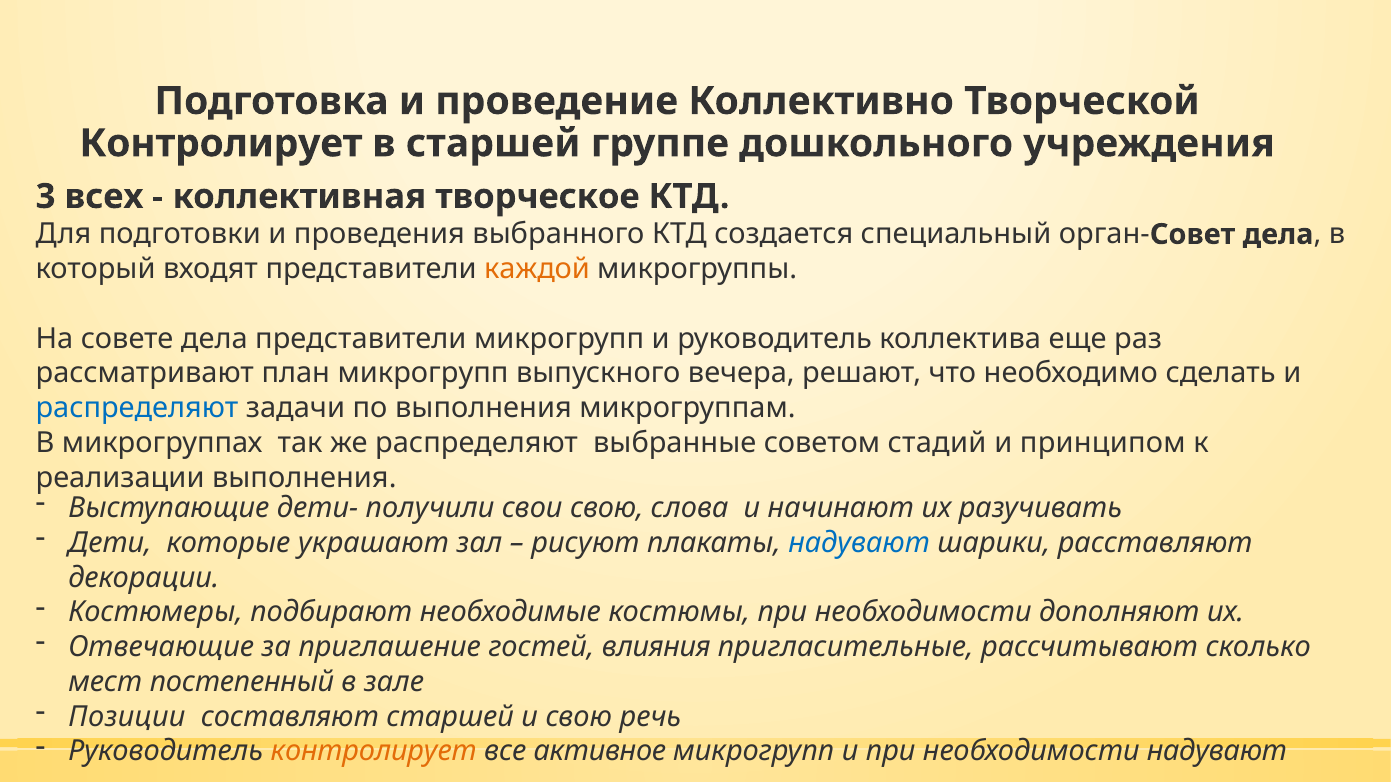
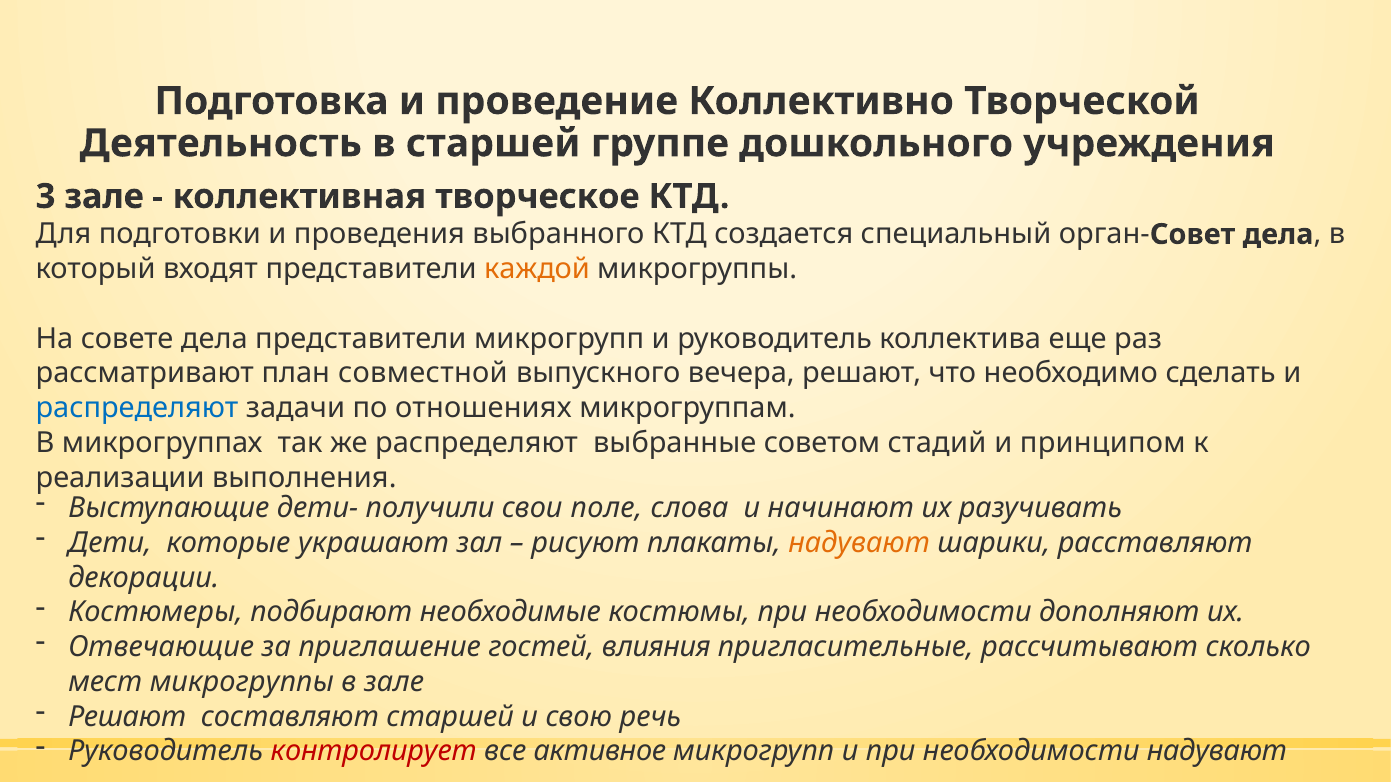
Контролирует: Контролирует -> Деятельность (221, 144)
3 всех: всех -> зале (104, 197)
план микрогрупп: микрогрупп -> совместной (423, 374)
по выполнения: выполнения -> отношениях (483, 408)
свои свою: свою -> поле (607, 508)
надувают colour: blue -> orange (859, 543)
мест постепенный: постепенный -> микрогруппы (242, 682)
Позиции: Позиции -> Решают (127, 717)
контролирует colour: orange -> red (374, 752)
